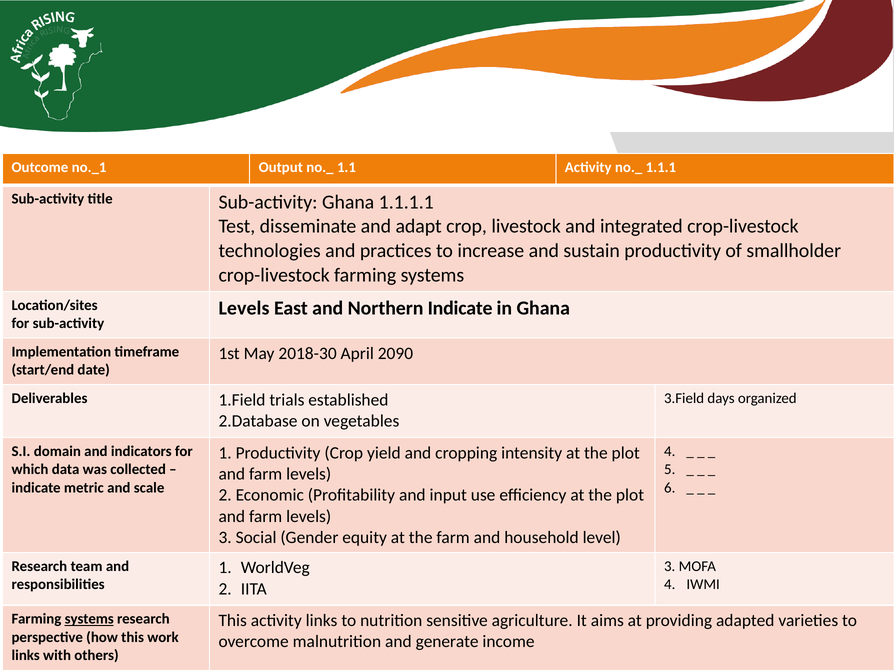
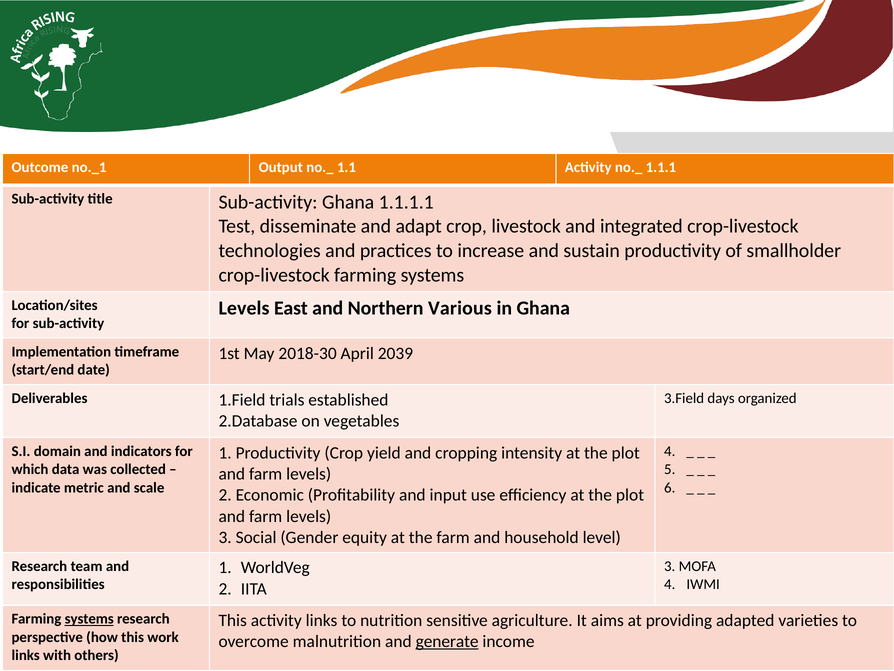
Northern Indicate: Indicate -> Various (460, 308)
2090: 2090 -> 2039 (395, 353)
generate underline: none -> present (447, 641)
